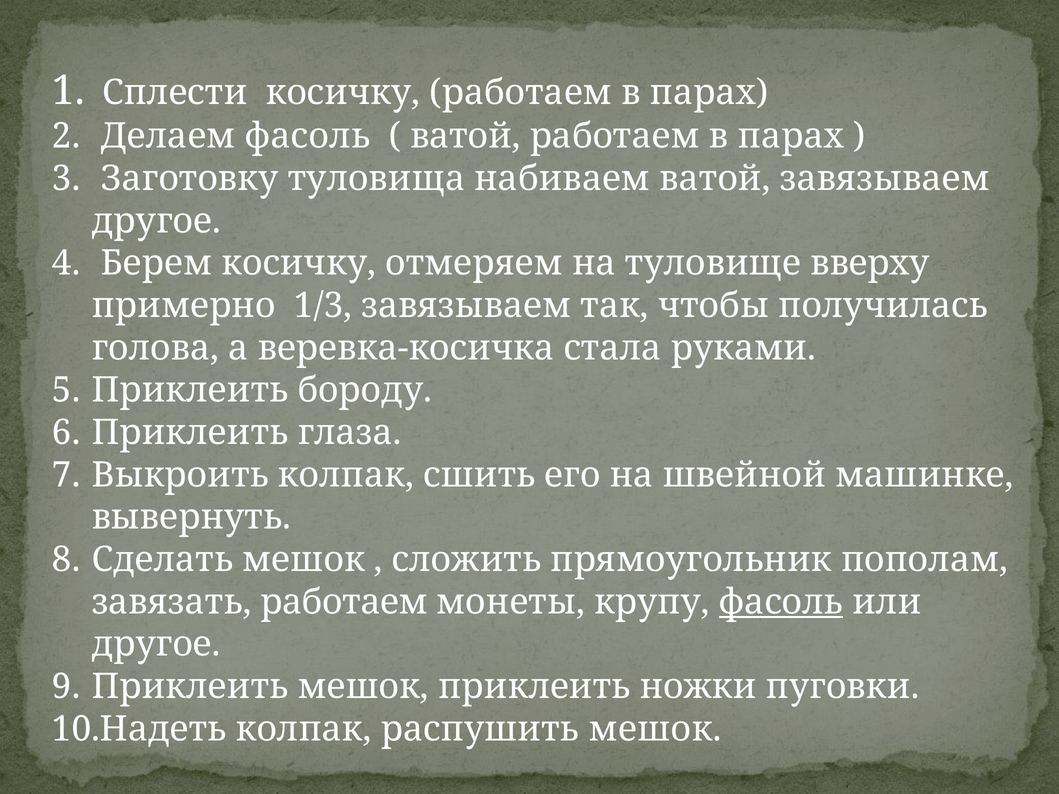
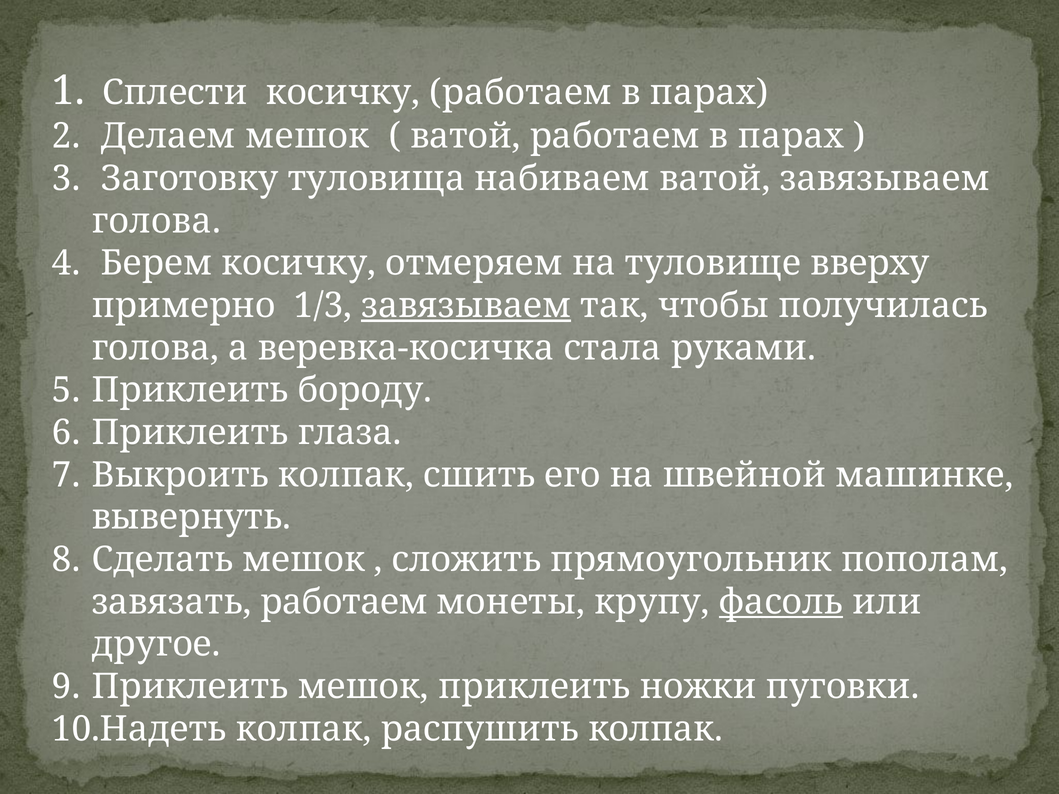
Делаем фасоль: фасоль -> мешок (307, 136)
другое: другое -> голова (156, 221)
завязываем underline: none -> present (466, 306)
распушить мешок: мешок -> колпак (655, 729)
